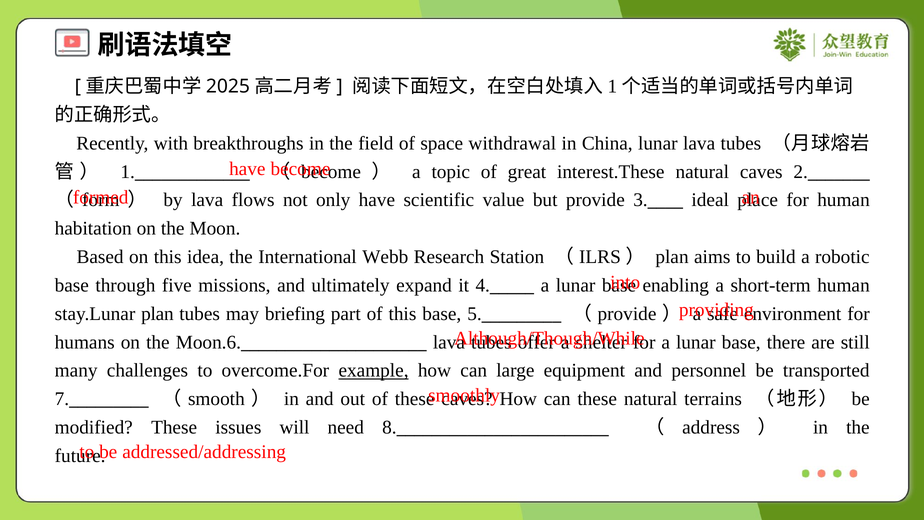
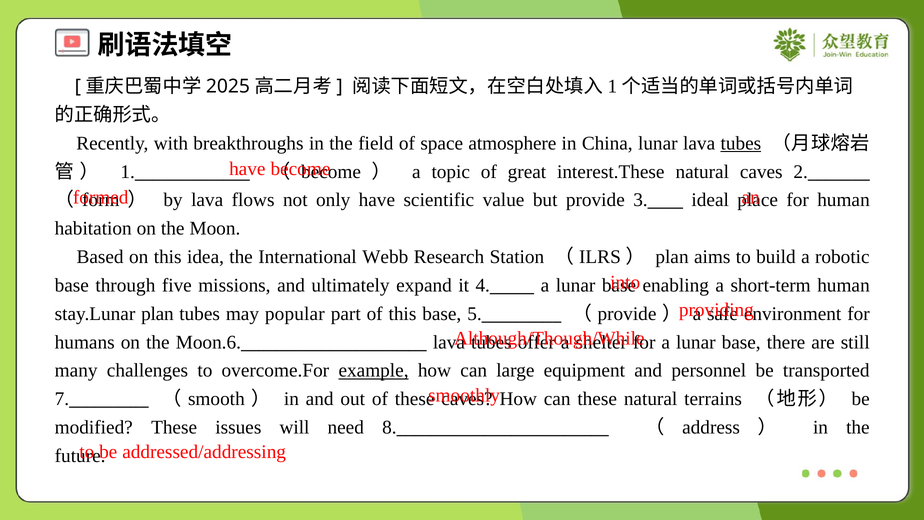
withdrawal: withdrawal -> atmosphere (512, 143)
tubes underline: none -> present (741, 143)
briefing: briefing -> popular (295, 314)
